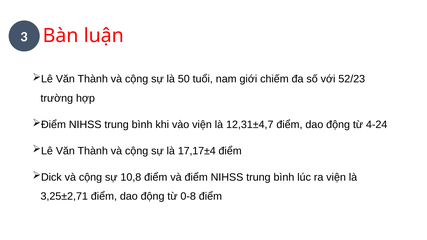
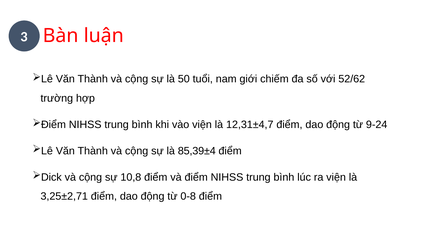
52/23: 52/23 -> 52/62 (352, 79)
4-24: 4-24 -> 9-24 (377, 125)
17,17±4: 17,17±4 -> 85,39±4 (197, 151)
